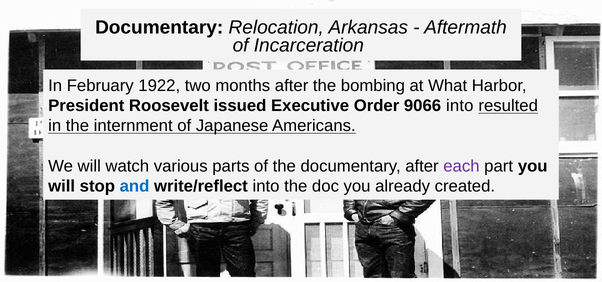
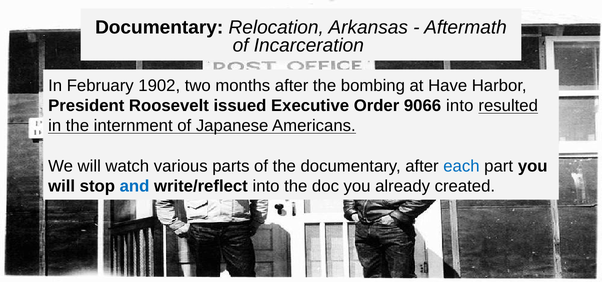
1922: 1922 -> 1902 (159, 86)
What: What -> Have (448, 86)
each colour: purple -> blue (461, 166)
